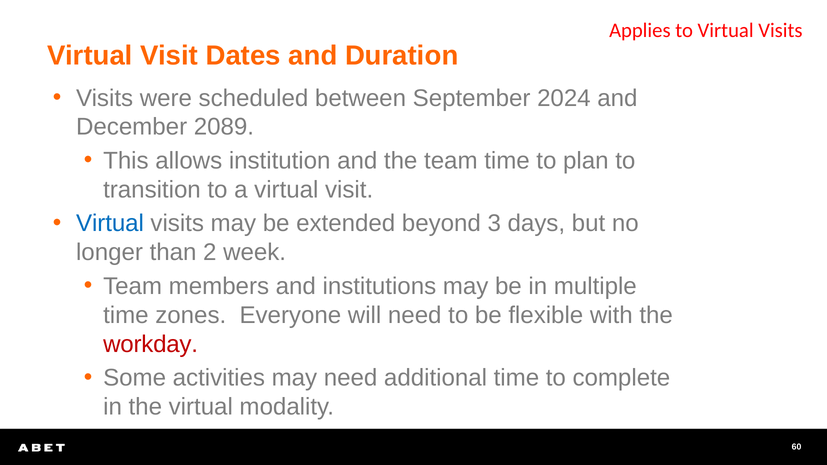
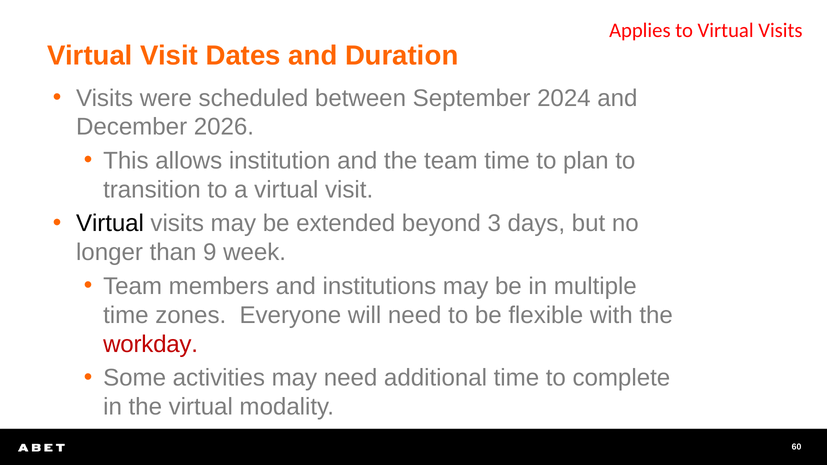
2089: 2089 -> 2026 (224, 127)
Virtual colour: blue -> black (110, 224)
2: 2 -> 9 (210, 253)
